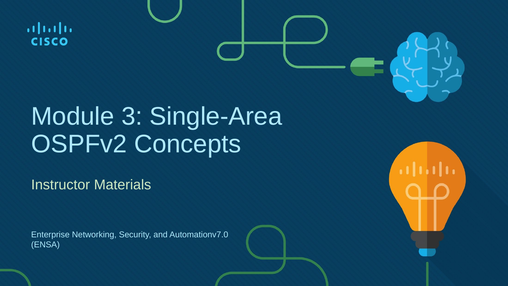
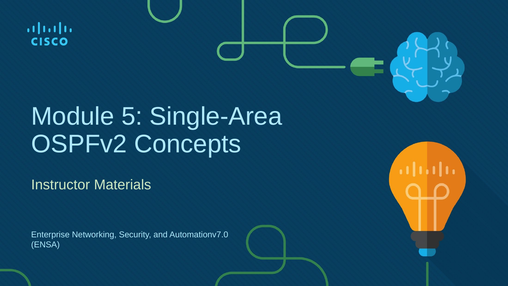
3: 3 -> 5 (132, 116)
